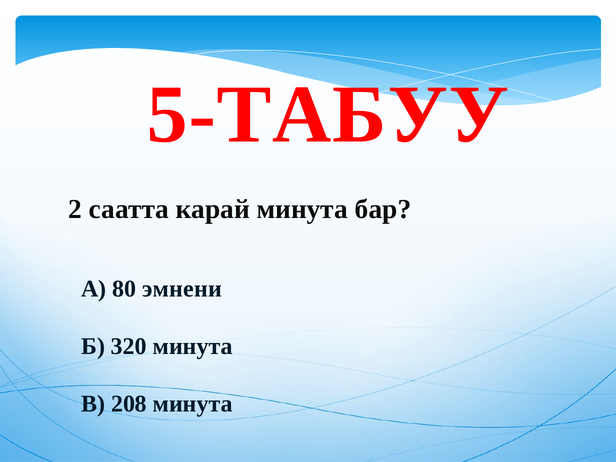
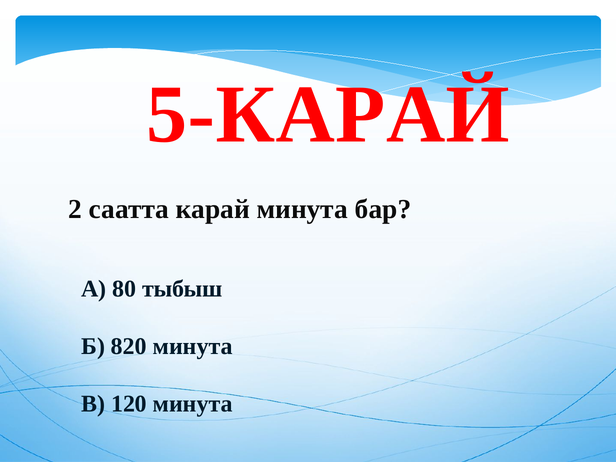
5-ТАБУУ: 5-ТАБУУ -> 5-КАРАЙ (328, 114)
эмнени: эмнени -> тыбыш (182, 289)
320: 320 -> 820 (129, 346)
208: 208 -> 120 (129, 404)
